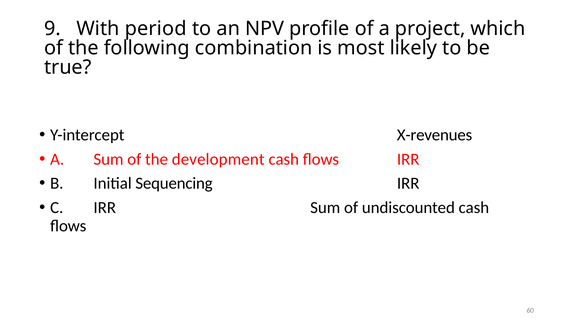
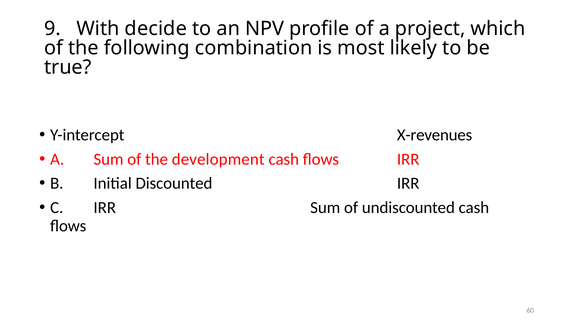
period: period -> decide (156, 29)
Sequencing: Sequencing -> Discounted (174, 183)
